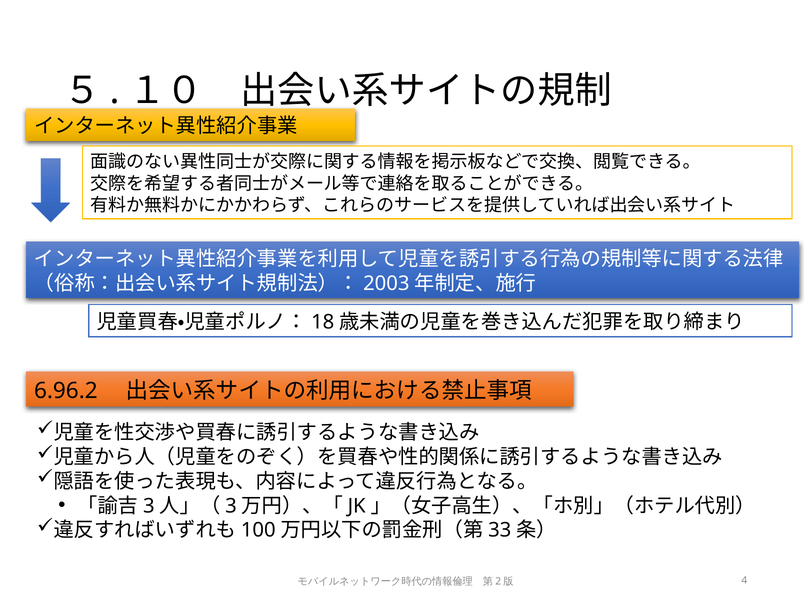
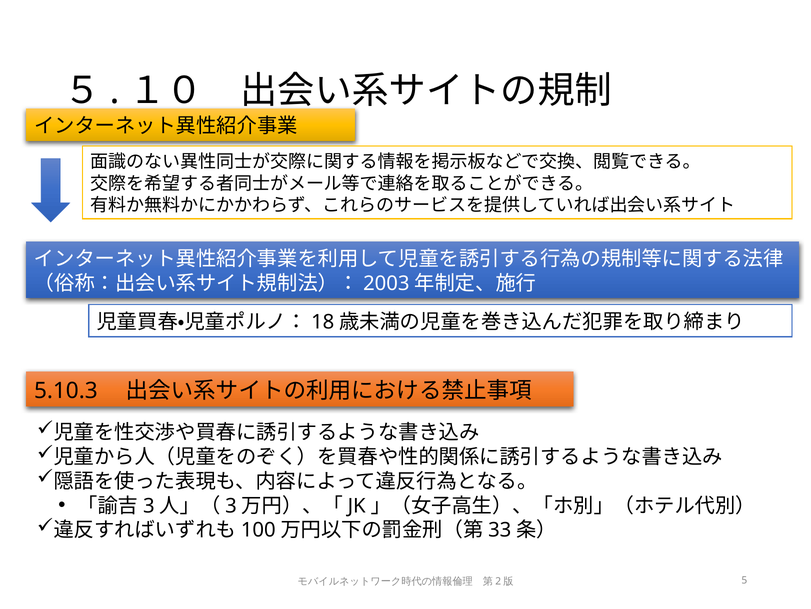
6.96.2: 6.96.2 -> 5.10.3 (66, 390)
4: 4 -> 5 (744, 580)
